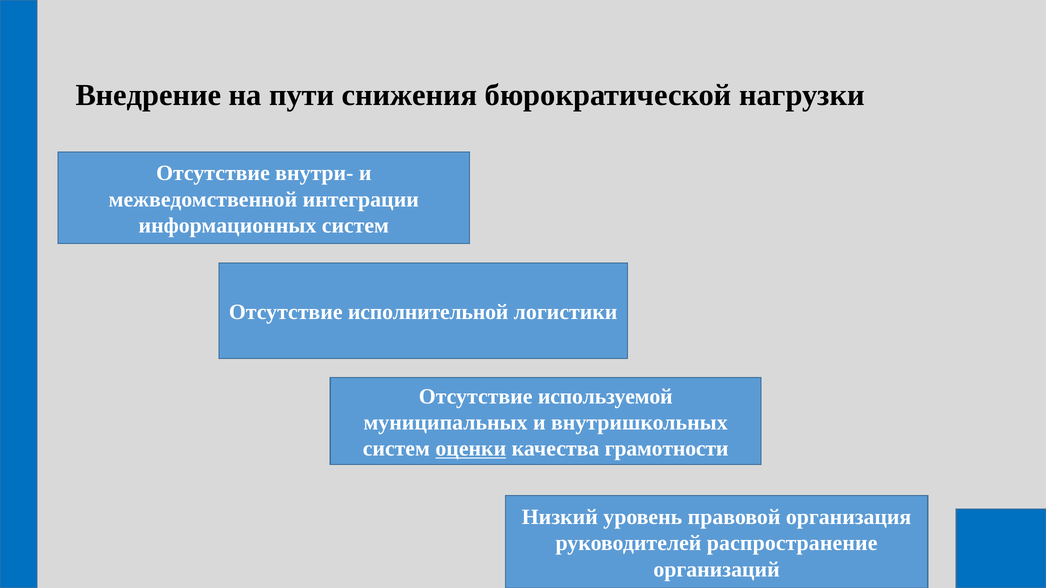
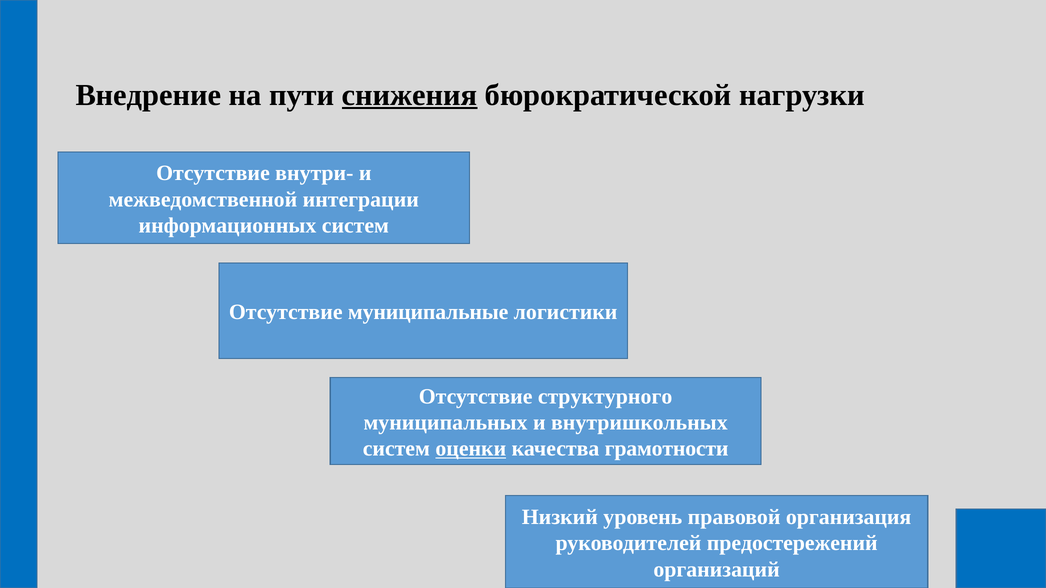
снижения underline: none -> present (410, 95)
исполнительной: исполнительной -> муниципальные (428, 312)
используемой: используемой -> структурного (605, 397)
распространение: распространение -> предостережений (792, 544)
